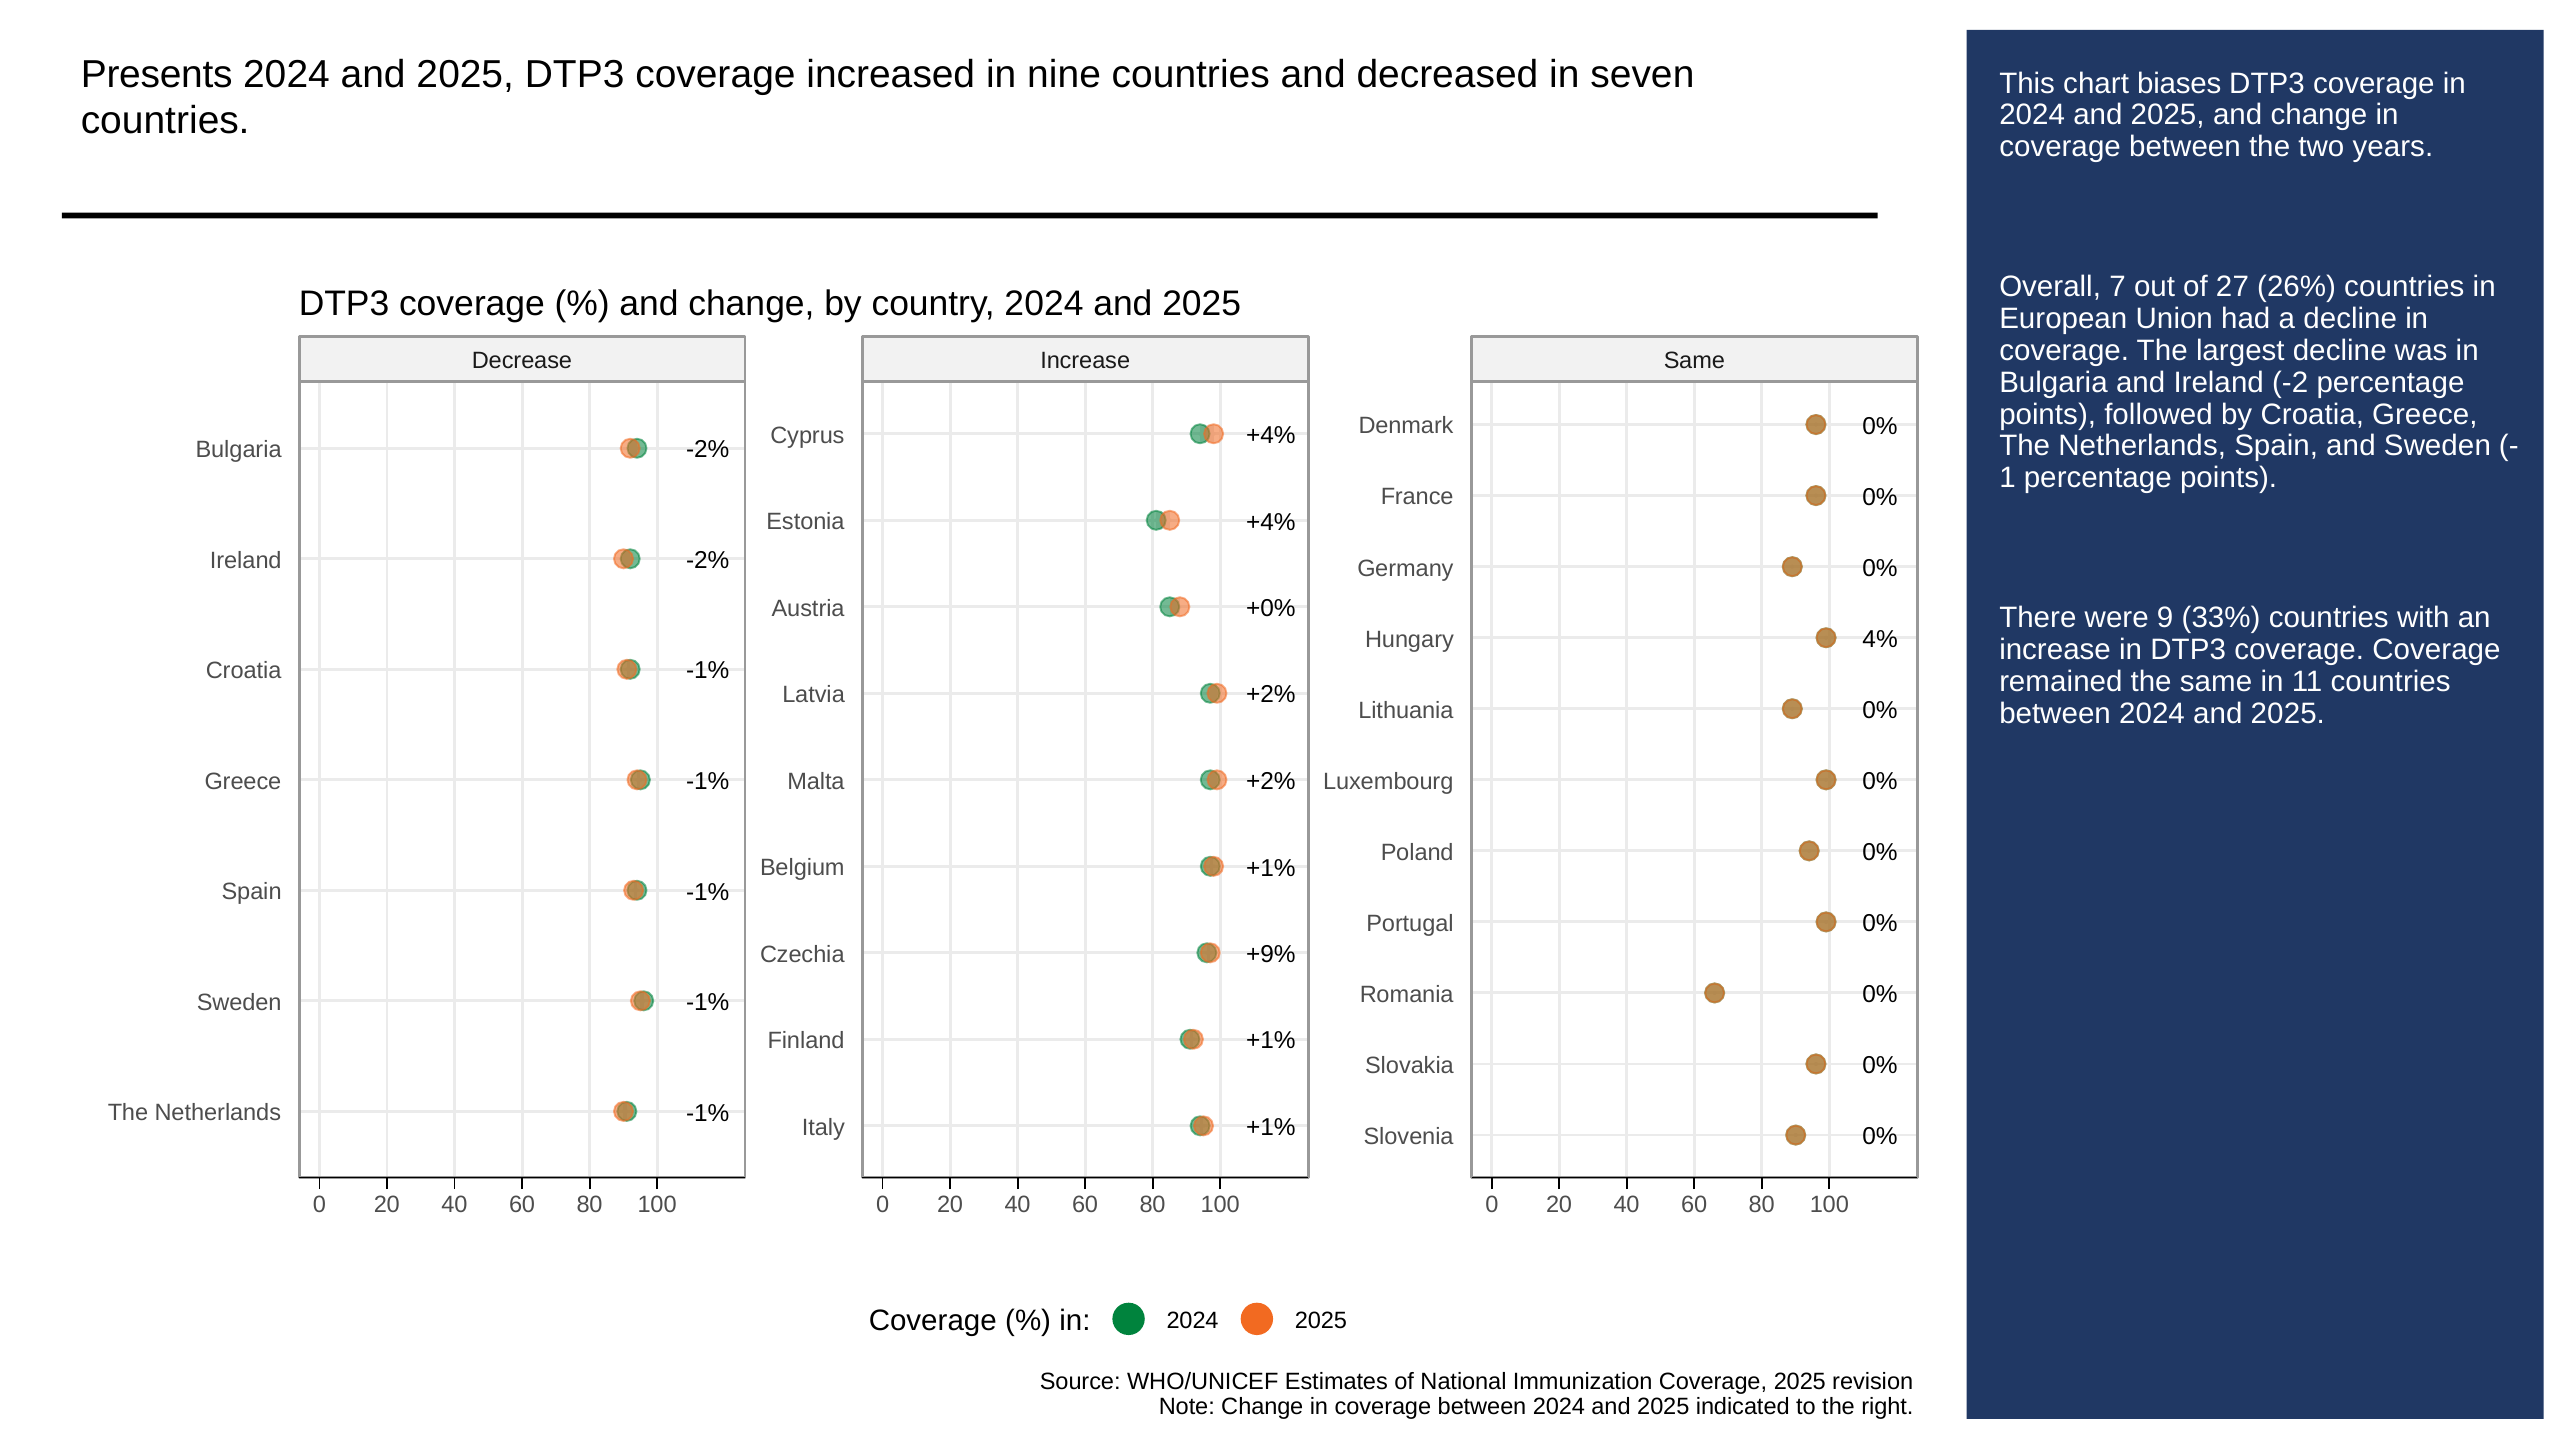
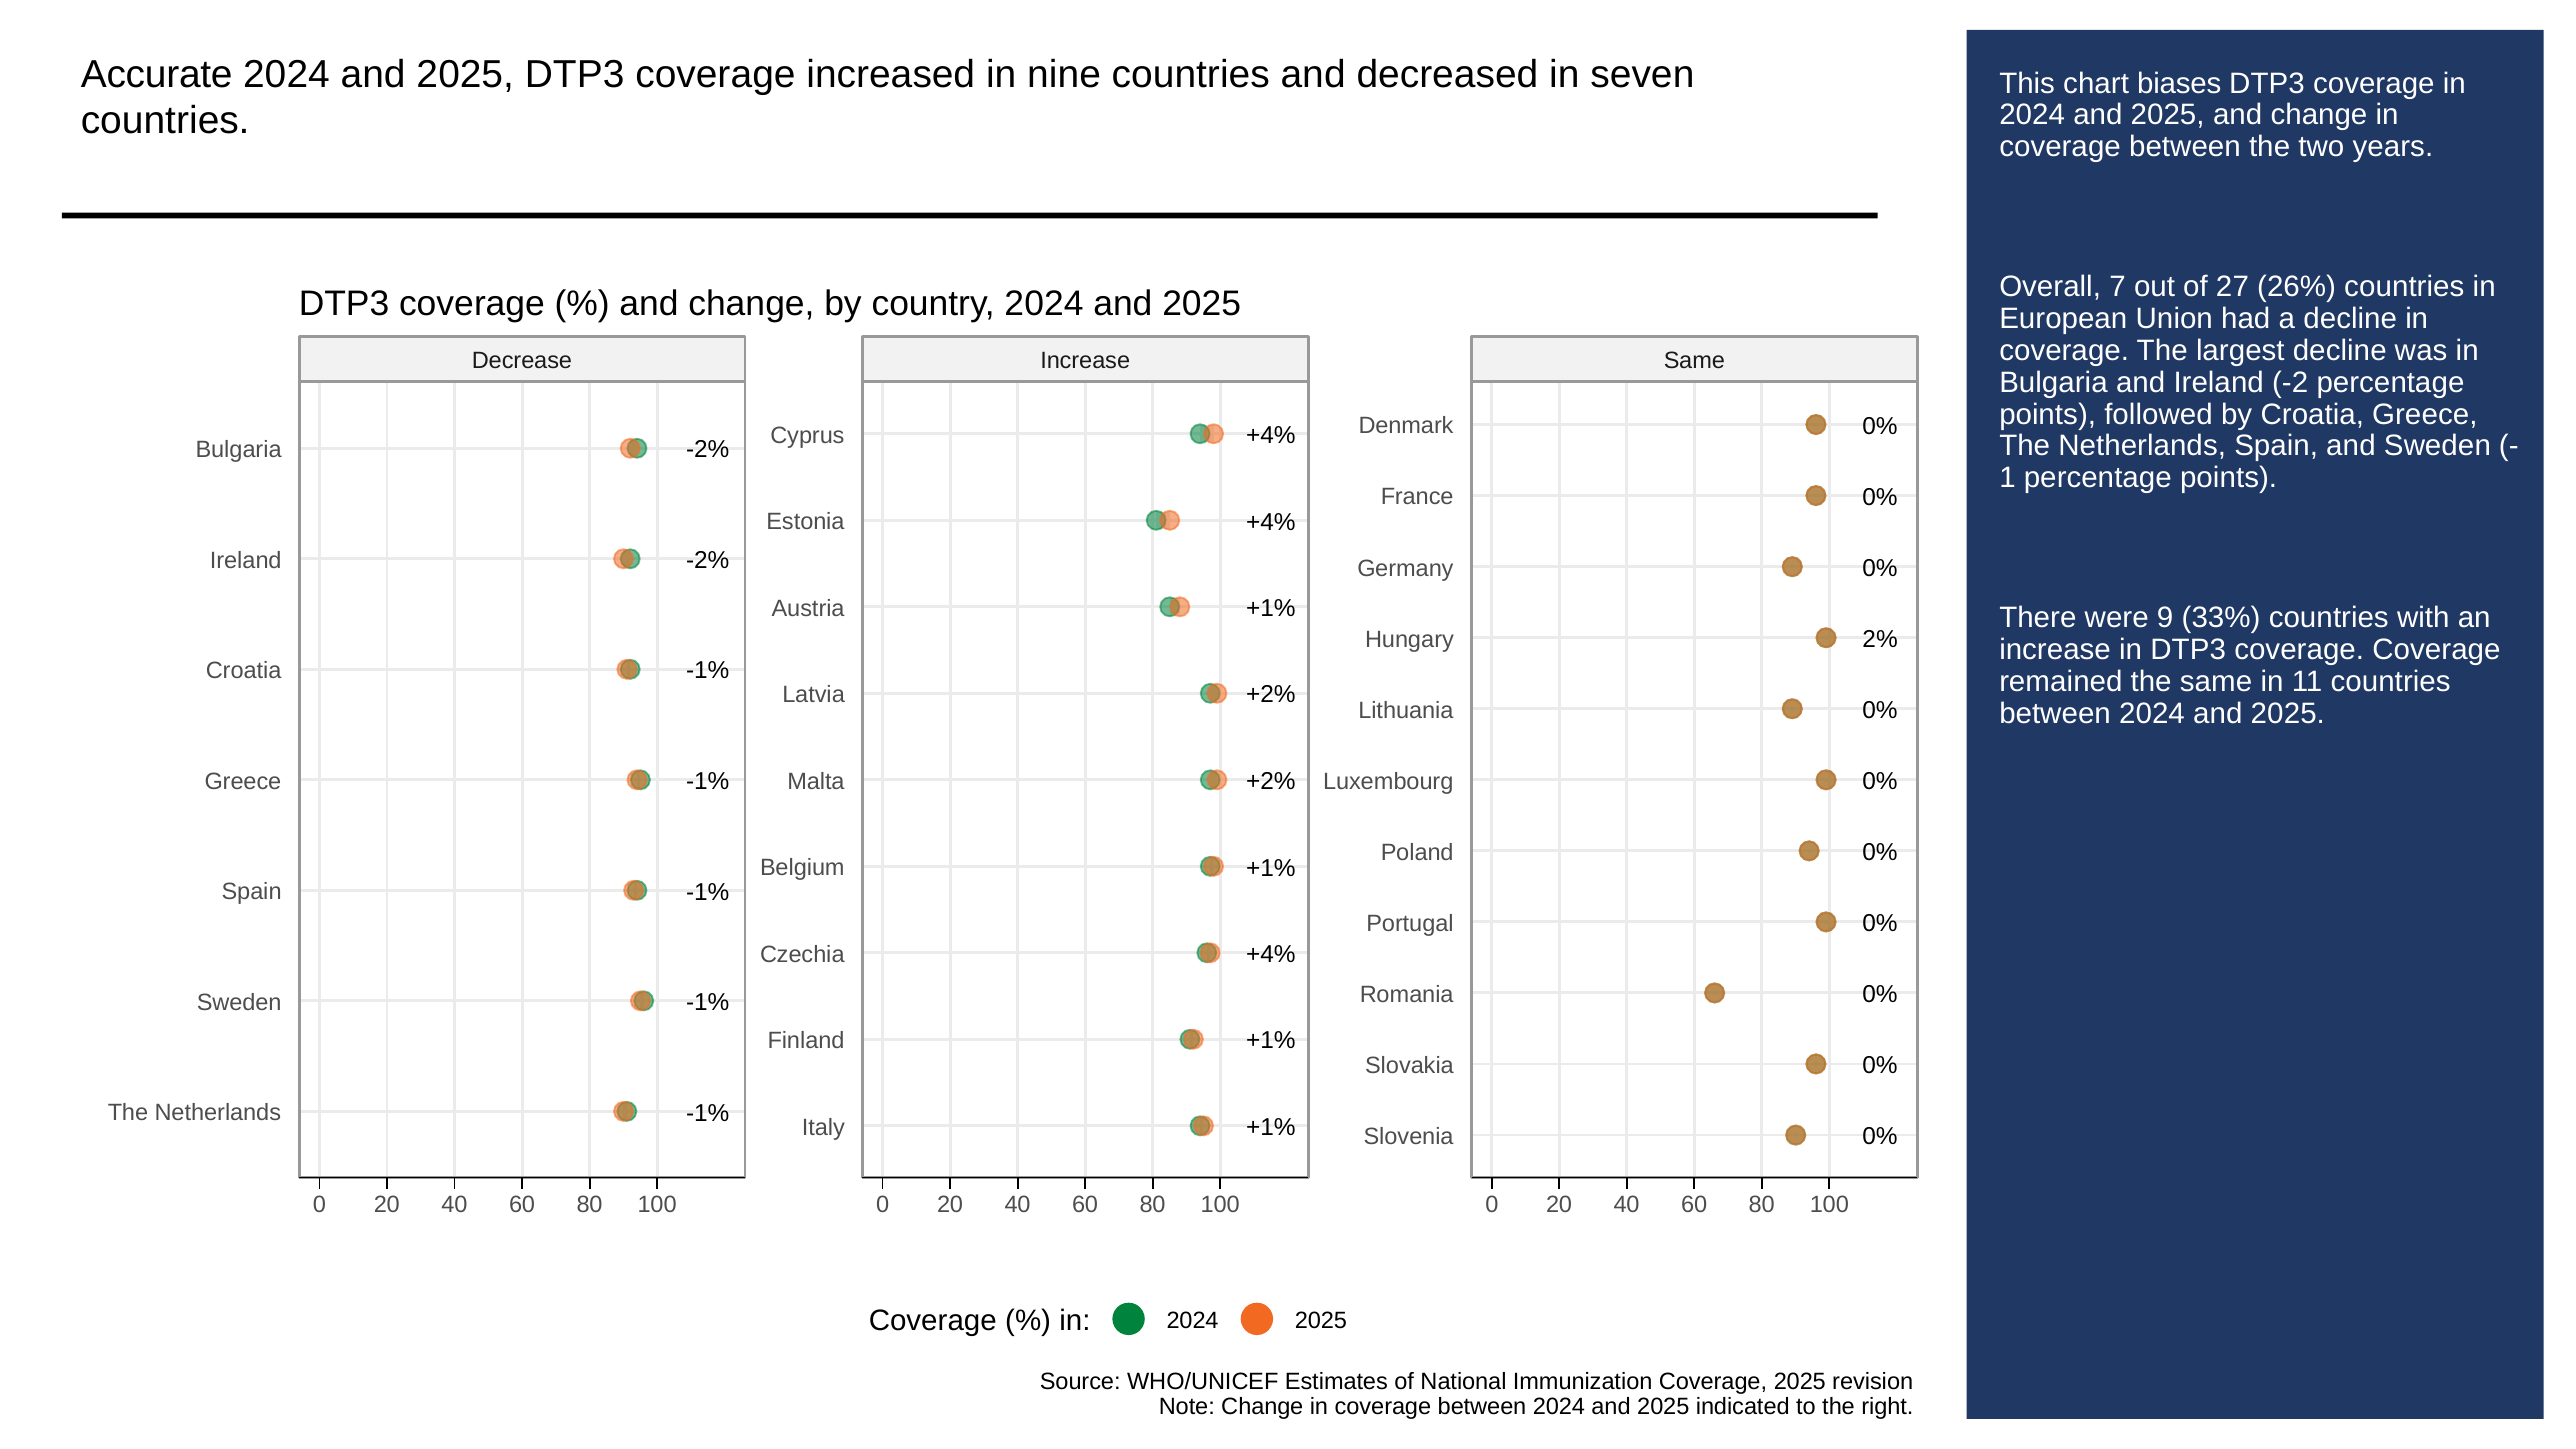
Presents: Presents -> Accurate (157, 74)
+0%: +0% -> +1% (1271, 608)
4%: 4% -> 2% (1880, 639)
+9%: +9% -> +4% (1271, 954)
